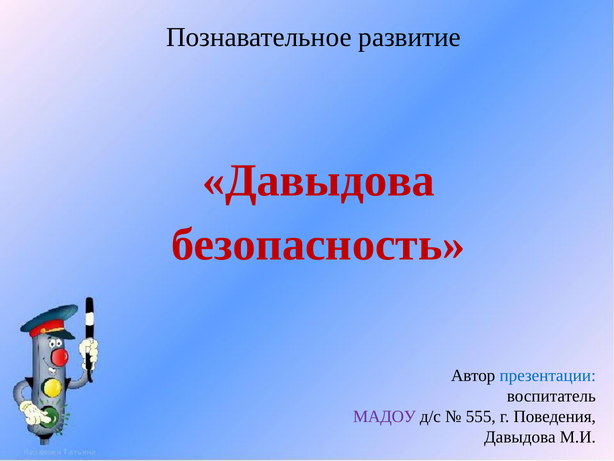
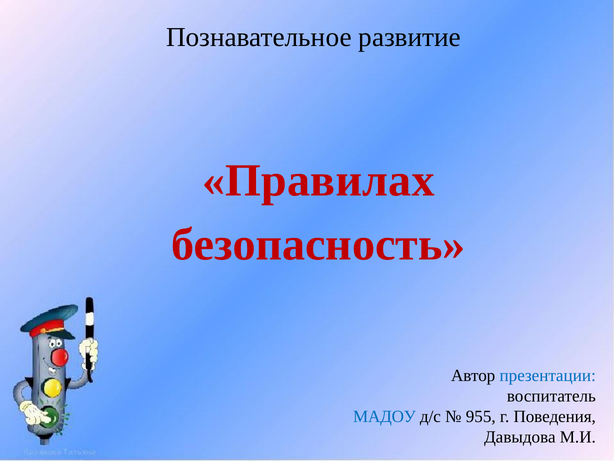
Давыдова: Давыдова -> Правилах (318, 181)
МАДОУ colour: purple -> blue (384, 416)
555: 555 -> 955 (481, 416)
